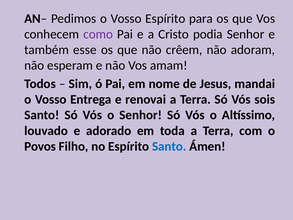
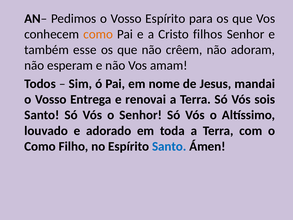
como colour: purple -> orange (98, 34)
podia: podia -> filhos (208, 34)
Povos: Povos -> Como (40, 146)
